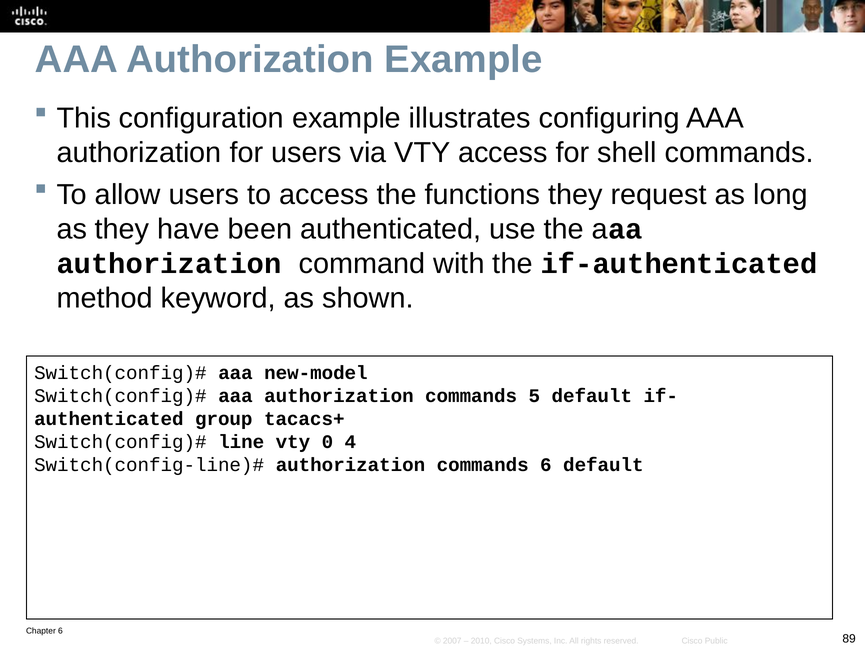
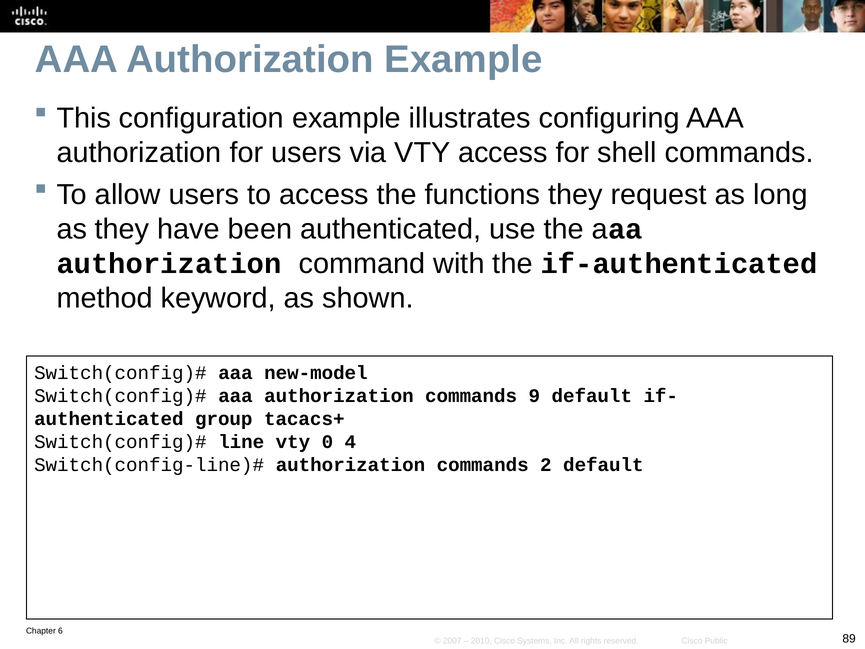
5: 5 -> 9 (534, 396)
commands 6: 6 -> 2 (546, 465)
